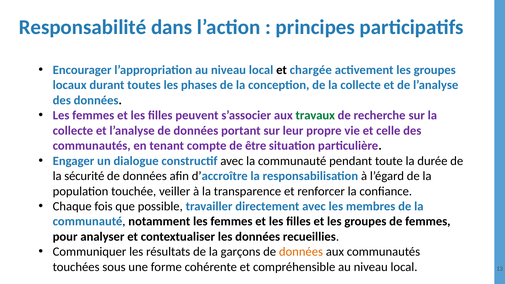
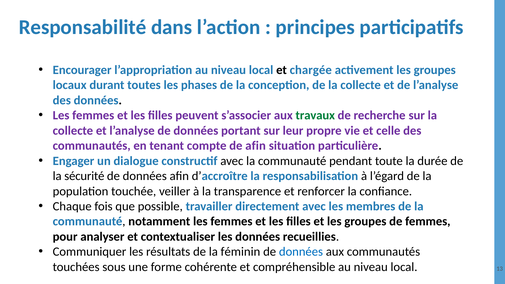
de être: être -> afin (256, 146)
garçons: garçons -> féminin (240, 252)
données colour: orange -> blue (301, 252)
